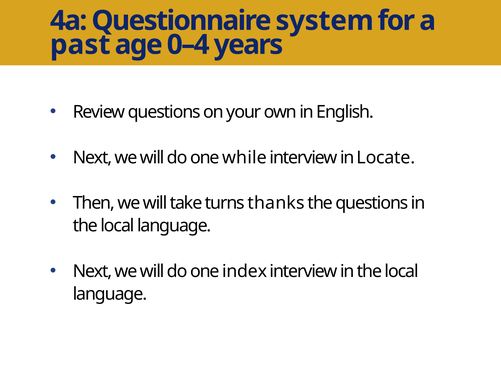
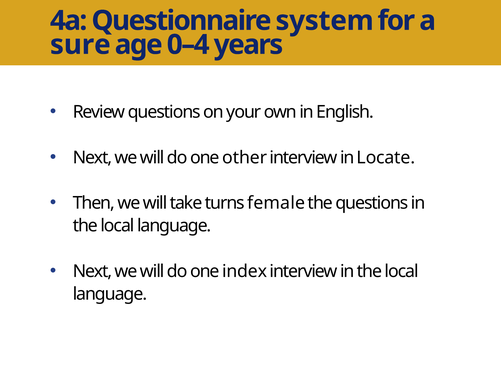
past: past -> sure (80, 45)
while: while -> other (245, 158)
thanks: thanks -> female (276, 203)
